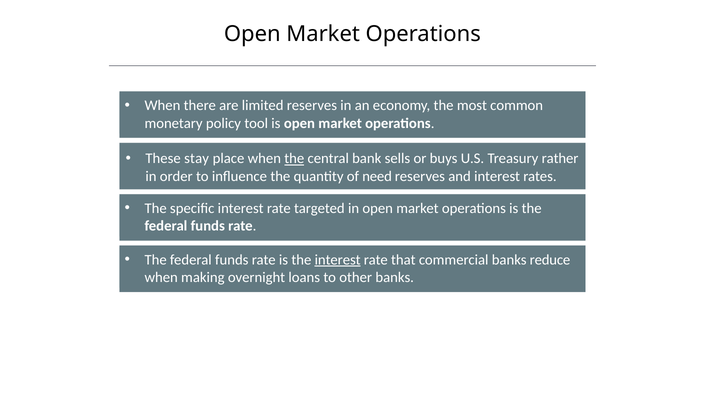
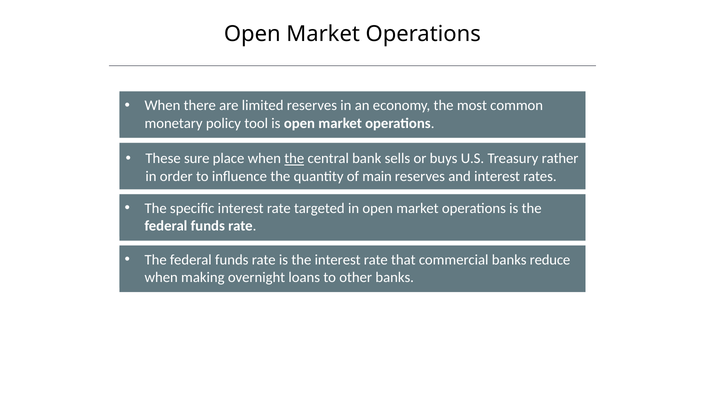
stay: stay -> sure (197, 159)
need: need -> main (377, 176)
interest underline: present -> none (338, 260)
